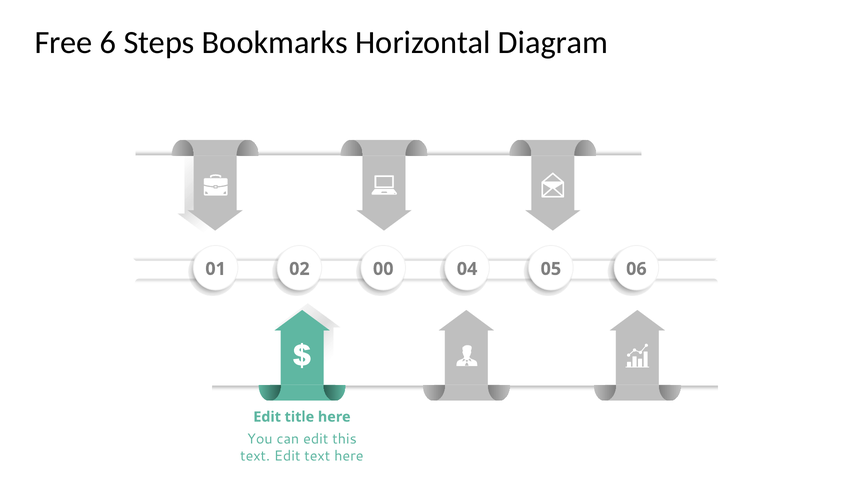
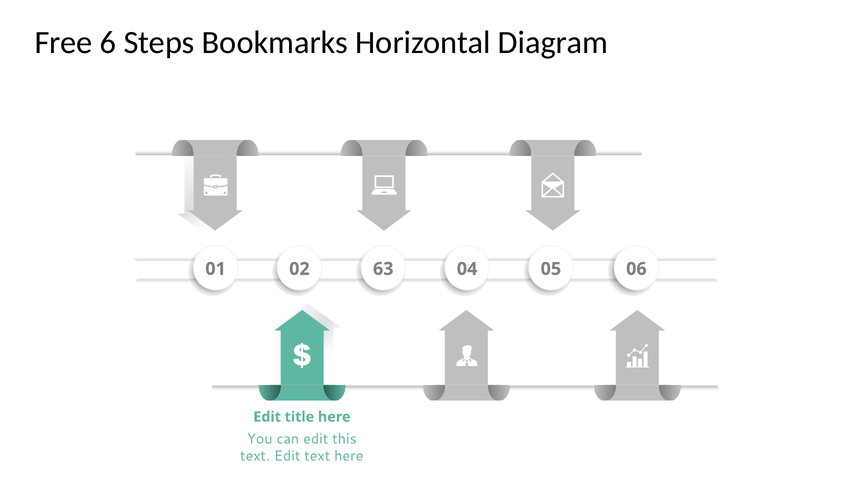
00: 00 -> 63 (383, 269)
